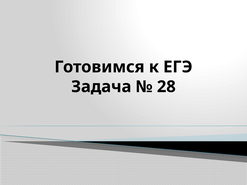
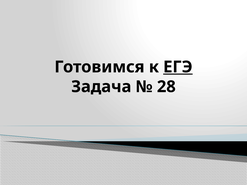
ЕГЭ underline: none -> present (178, 67)
